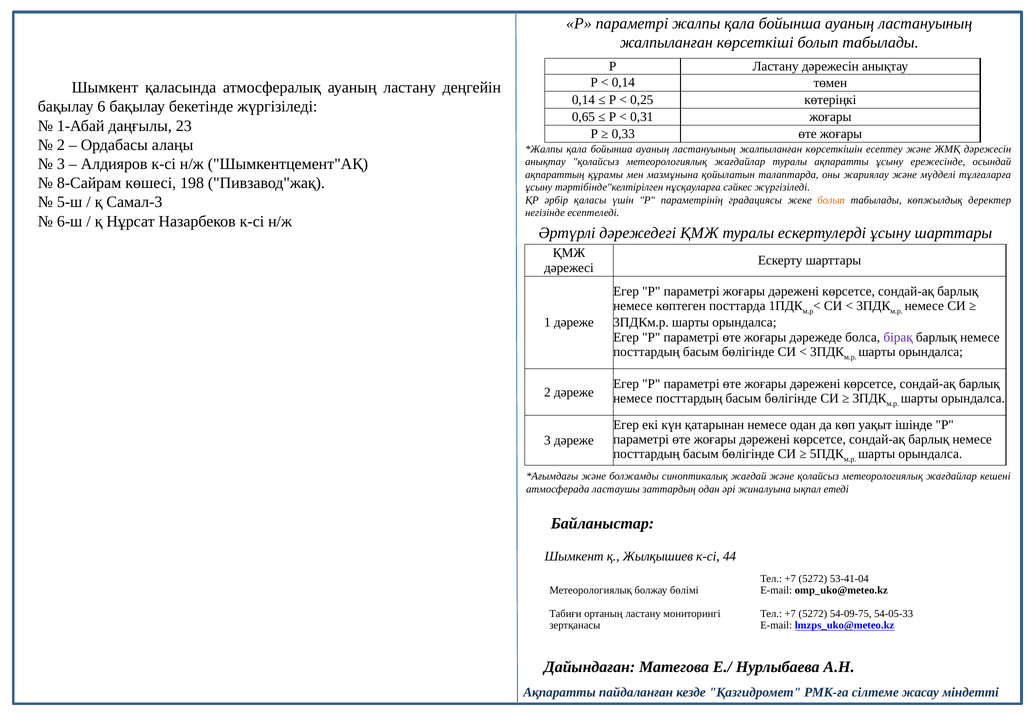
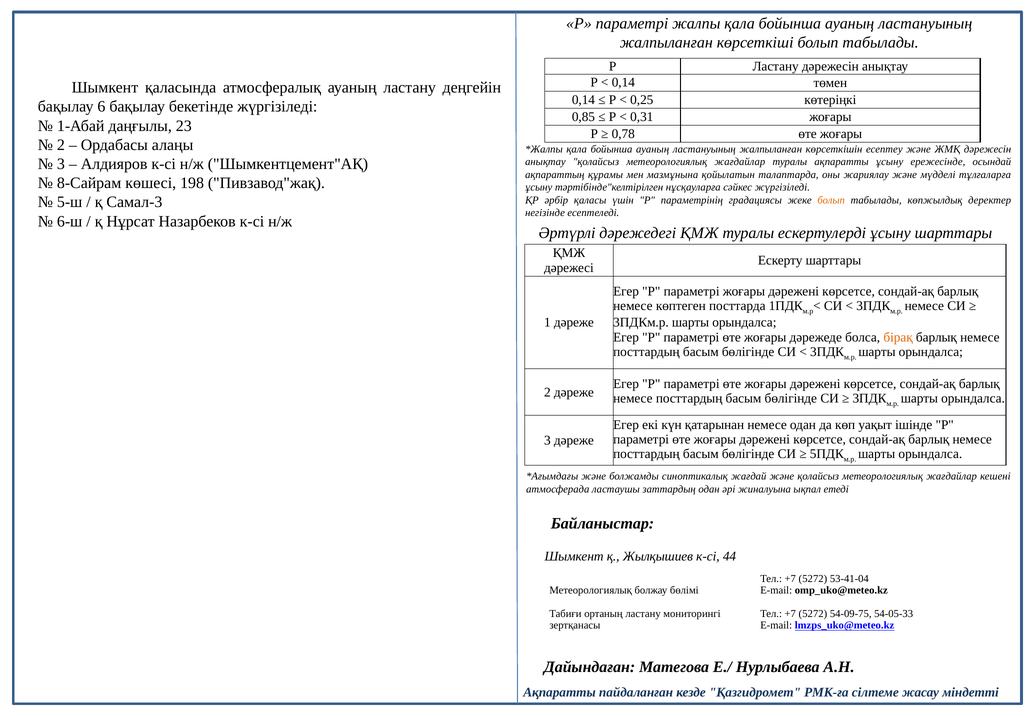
0,65: 0,65 -> 0,85 (583, 117)
0,33: 0,33 -> 0,78 (623, 134)
бірақ colour: purple -> orange (898, 337)
